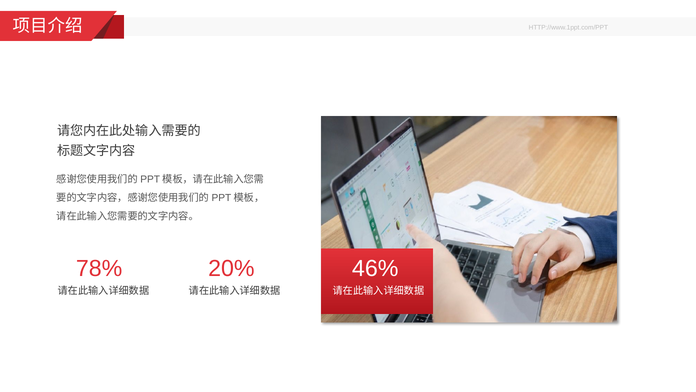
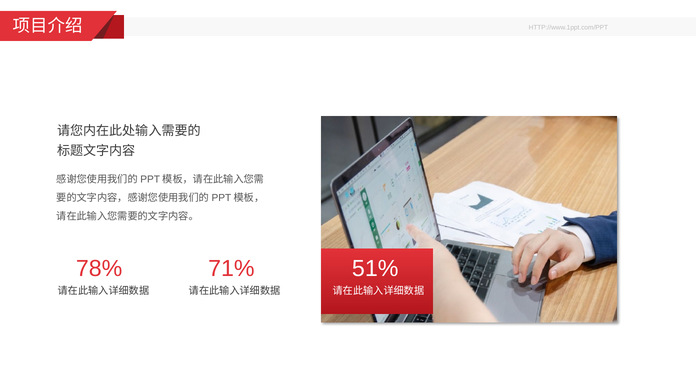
20%: 20% -> 71% (231, 268)
46%: 46% -> 51% (375, 268)
